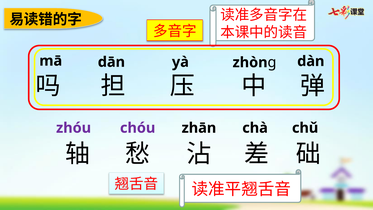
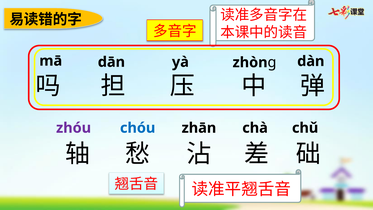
chóu colour: purple -> blue (138, 128)
